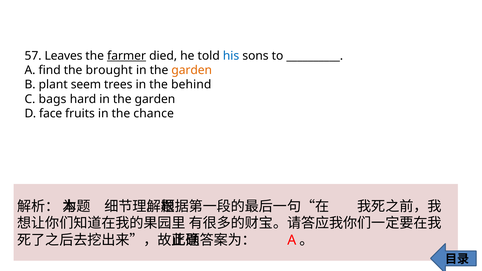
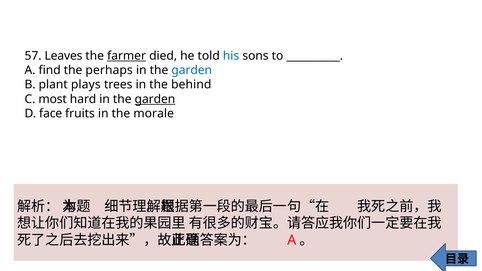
brought: brought -> perhaps (109, 70)
garden colour: orange -> blue (192, 70)
seem: seem -> plays (86, 85)
bags: bags -> most (53, 99)
garden underline: none -> present (155, 99)
chance: chance -> morale (154, 114)
